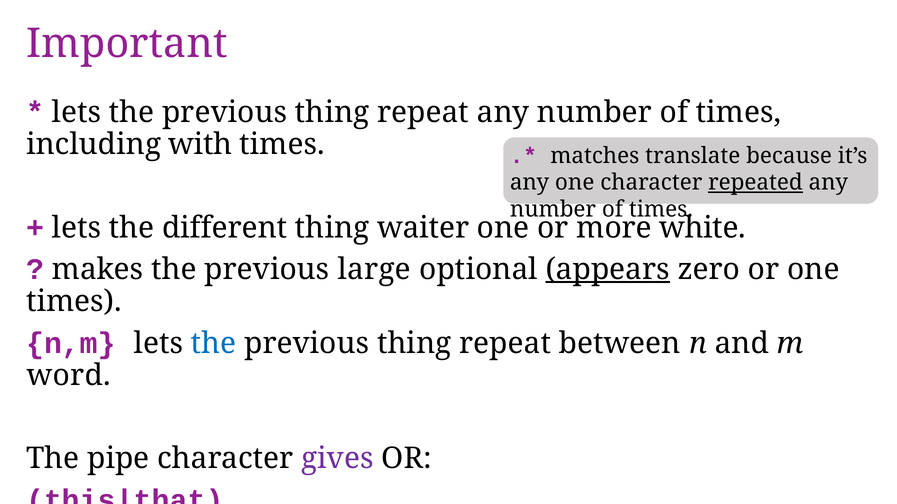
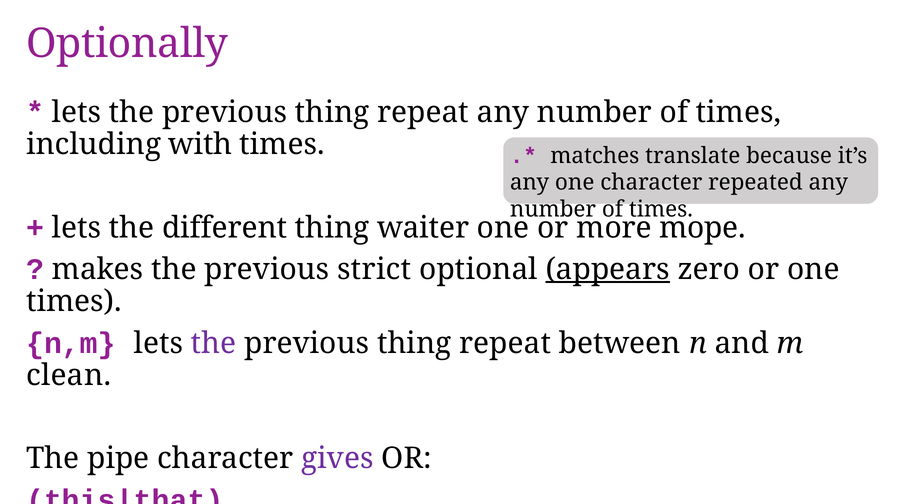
Important: Important -> Optionally (127, 44)
repeated underline: present -> none (755, 183)
white: white -> mope (702, 228)
large: large -> strict (374, 270)
the colour: blue -> purple (214, 344)
word: word -> clean (69, 376)
